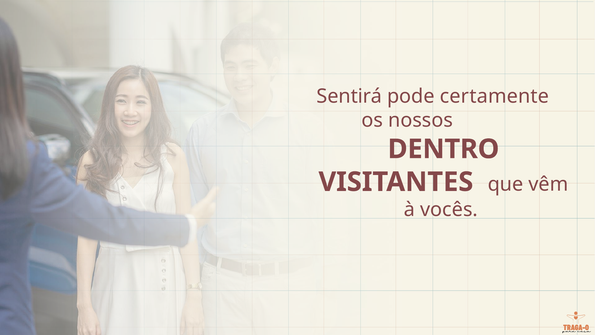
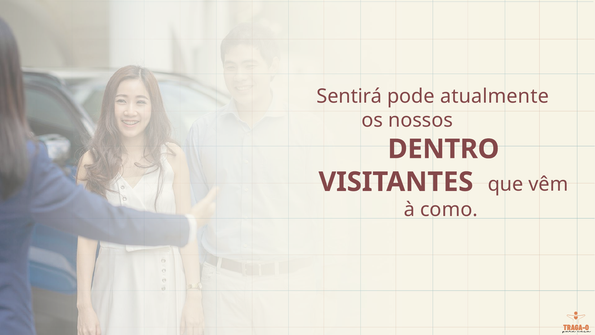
certamente: certamente -> atualmente (494, 96)
vocês: vocês -> como (449, 210)
